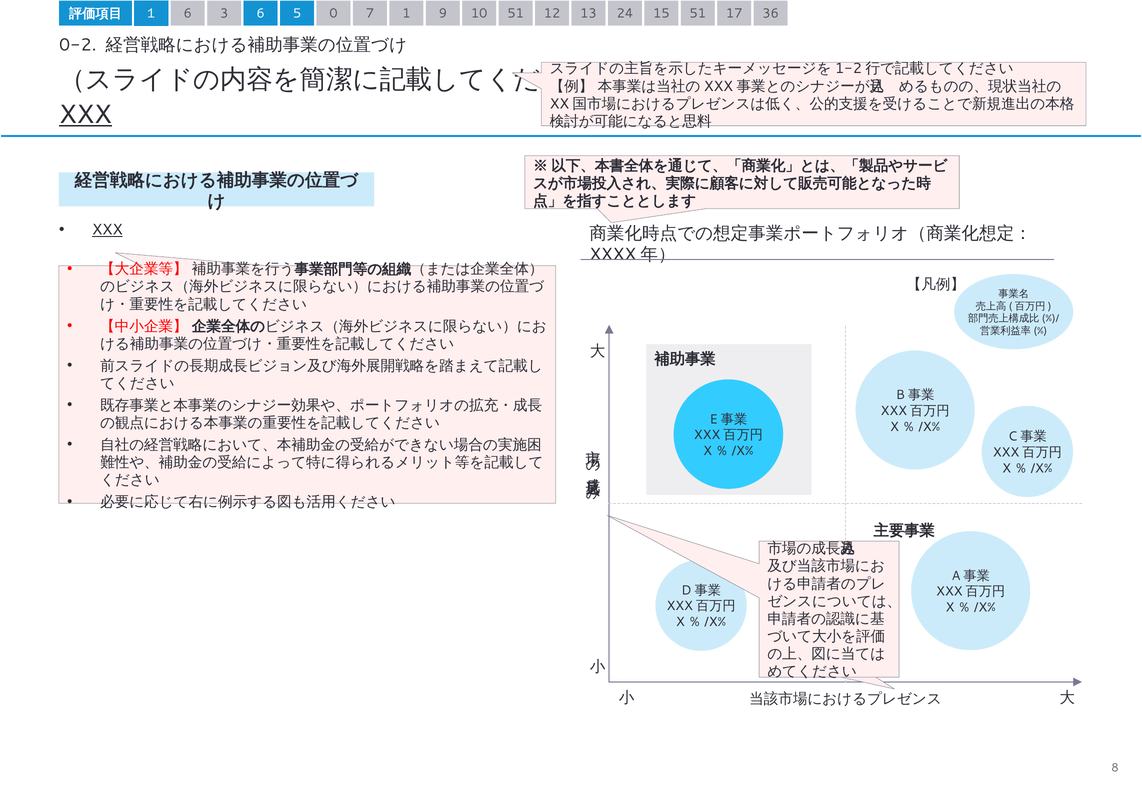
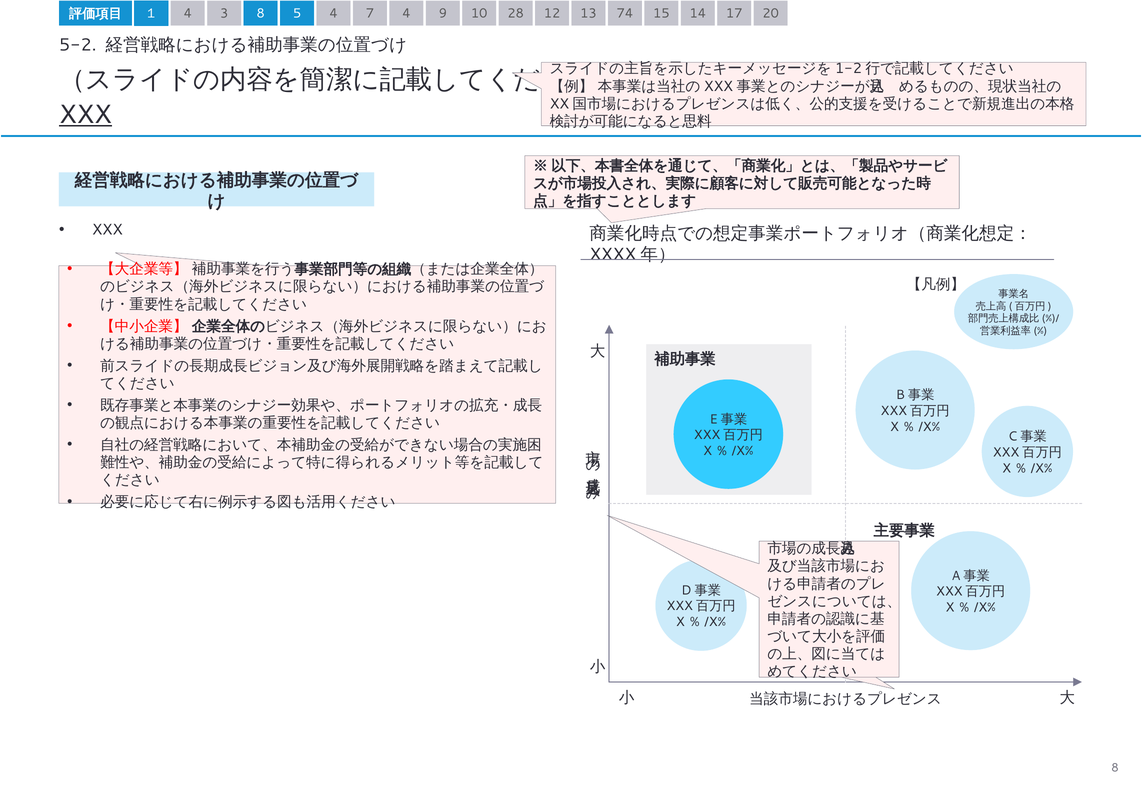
１ 6: 6 -> 4 (188, 13)
3 6: 6 -> 8 (261, 13)
5 0: 0 -> 4 (333, 13)
7 1: 1 -> 4 (406, 13)
10 51: 51 -> 28 (516, 13)
24: 24 -> 74 (625, 13)
15 51: 51 -> 14 (698, 13)
36: 36 -> 20 (771, 13)
0-2: 0-2 -> 5-2 (78, 45)
XXX underline: present -> none (107, 230)
